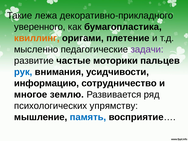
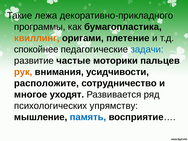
уверенного: уверенного -> программы (40, 27)
мысленно: мысленно -> спокойнее (36, 49)
задачи colour: purple -> blue (147, 49)
рук colour: blue -> orange (23, 72)
информацию: информацию -> расположите (46, 83)
землю: землю -> уходят (67, 95)
